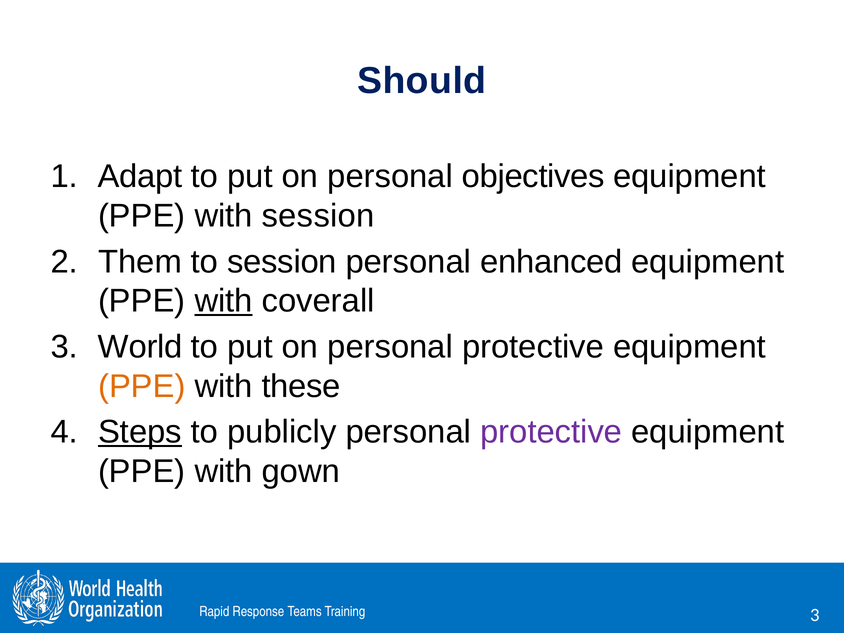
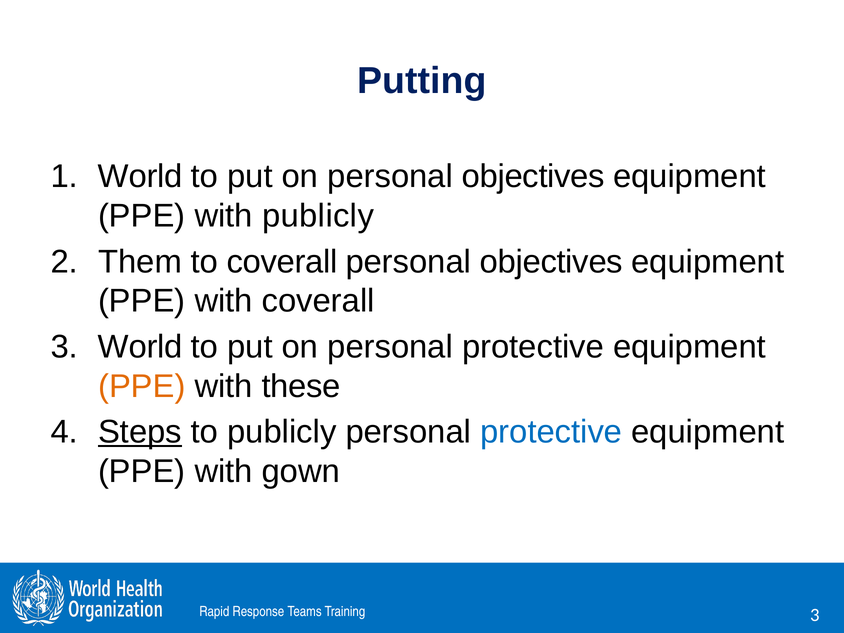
Should: Should -> Putting (422, 81)
Adapt: Adapt -> World (140, 176)
with session: session -> publicly (318, 216)
to session: session -> coverall (282, 262)
enhanced: enhanced -> objectives (551, 262)
with underline: present -> none (224, 301)
protective colour: purple -> blue (551, 432)
